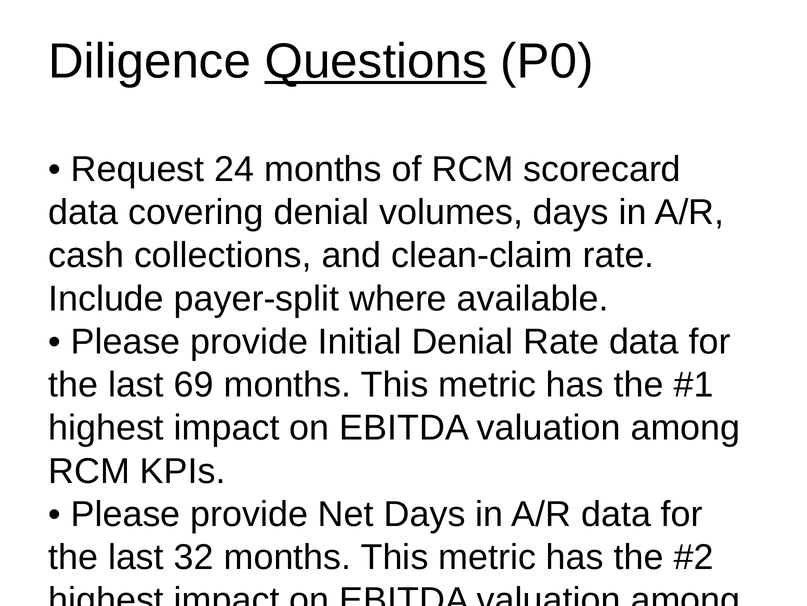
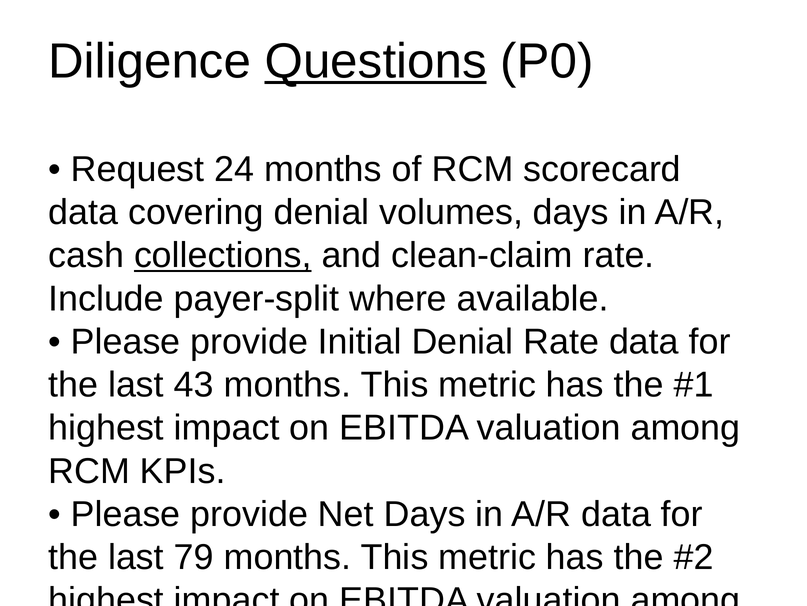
collections underline: none -> present (223, 255)
69: 69 -> 43 (194, 384)
32: 32 -> 79 (194, 557)
